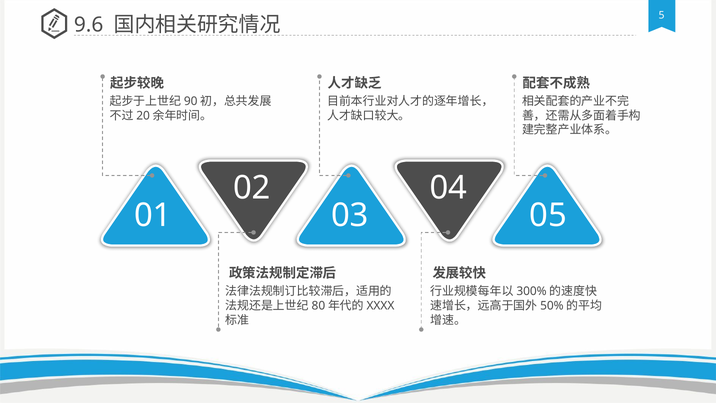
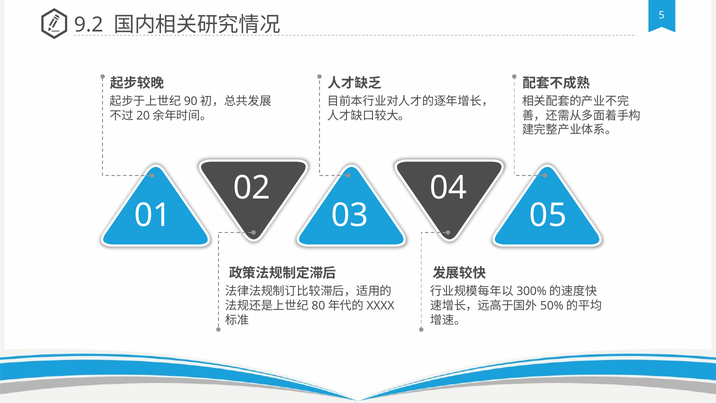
9.6: 9.6 -> 9.2 (89, 25)
